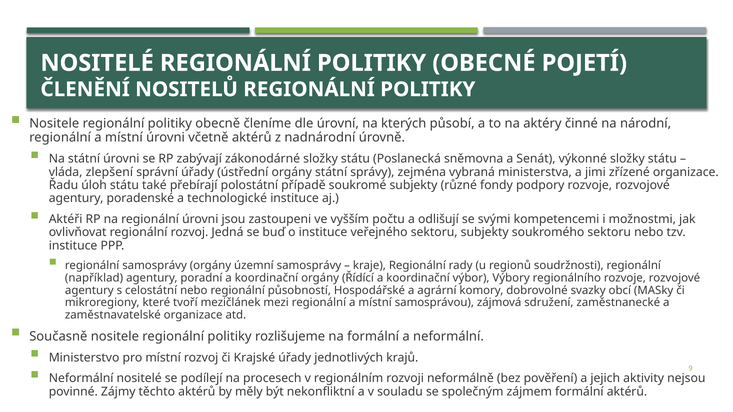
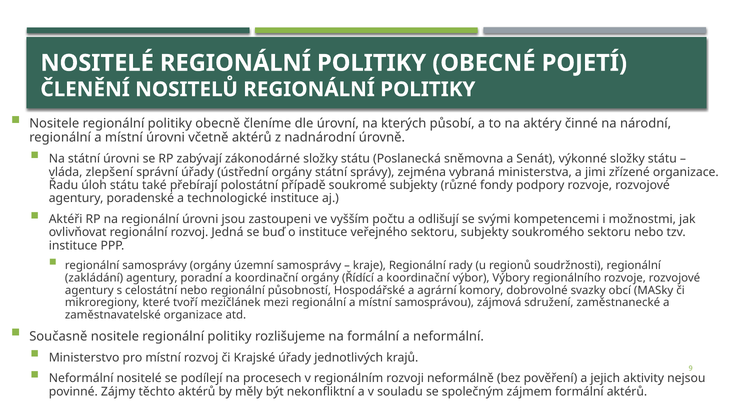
například: například -> zakládání (94, 278)
